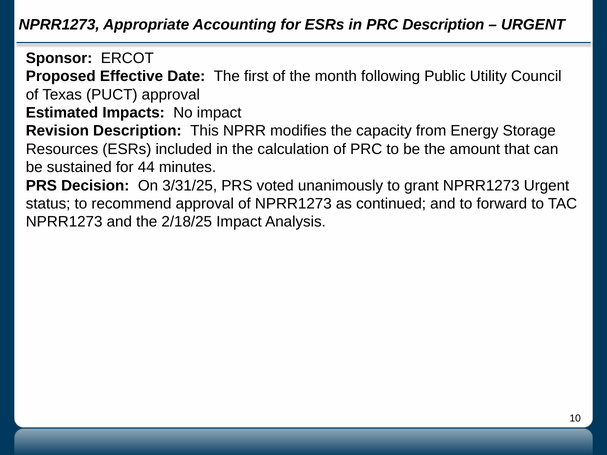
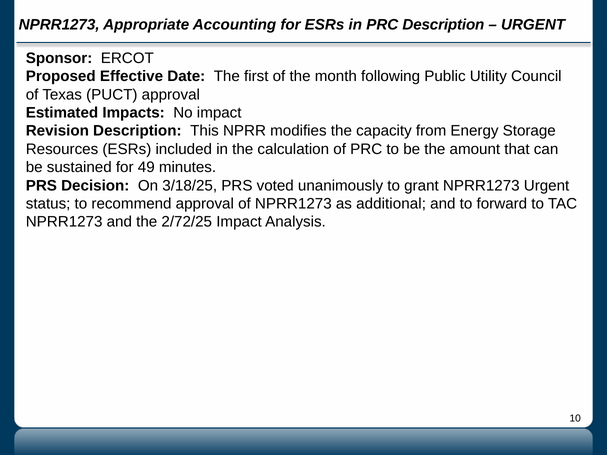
44: 44 -> 49 (146, 167)
3/31/25: 3/31/25 -> 3/18/25 (190, 186)
continued: continued -> additional (391, 204)
2/18/25: 2/18/25 -> 2/72/25 (187, 222)
